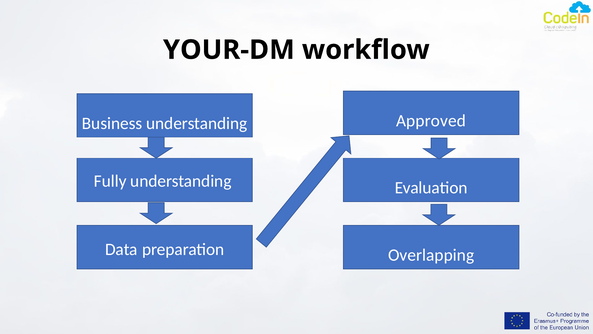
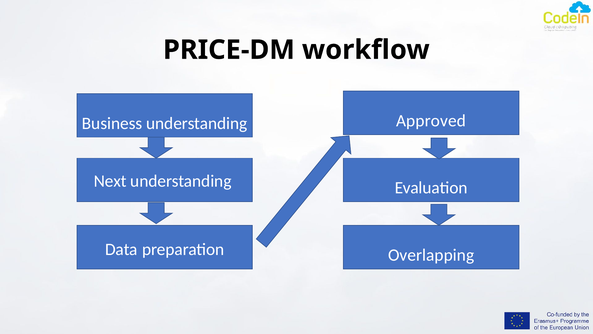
YOUR-DM: YOUR-DM -> PRICE-DM (229, 50)
Fully: Fully -> Next (110, 181)
